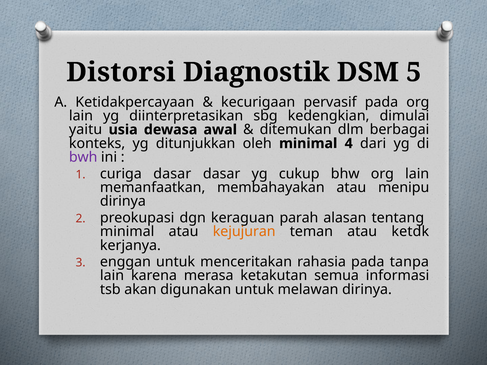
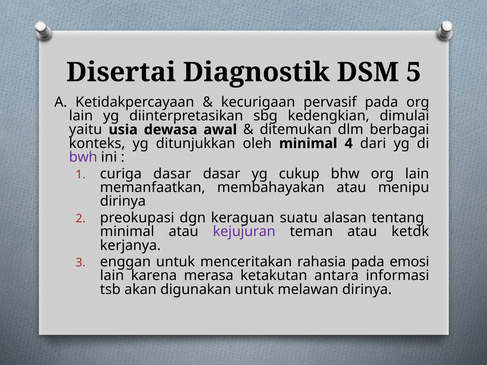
Distorsi: Distorsi -> Disertai (121, 72)
parah: parah -> suatu (299, 218)
kejujuran colour: orange -> purple (244, 232)
tanpa: tanpa -> emosi (410, 262)
semua: semua -> antara (336, 276)
